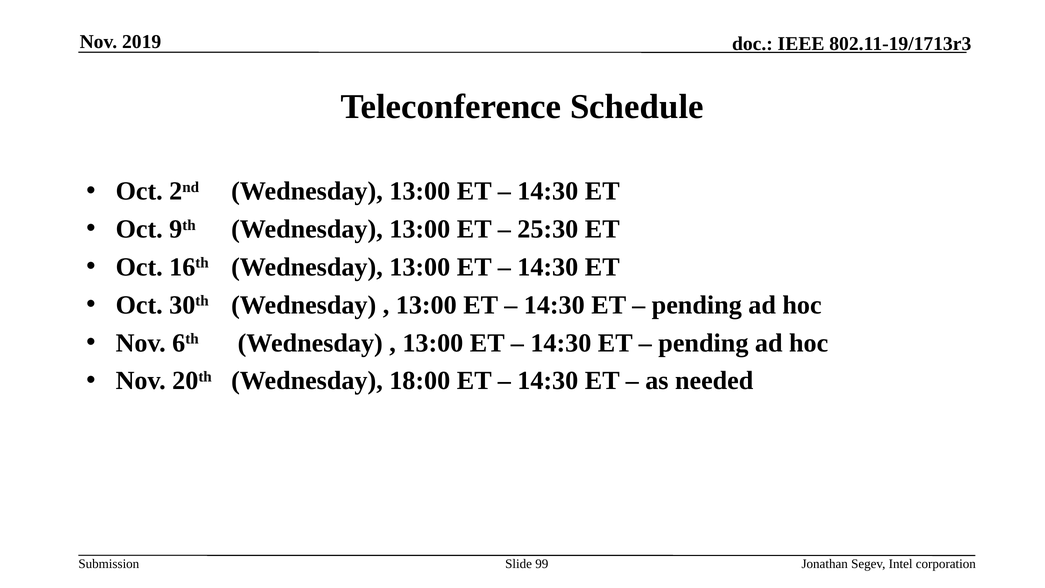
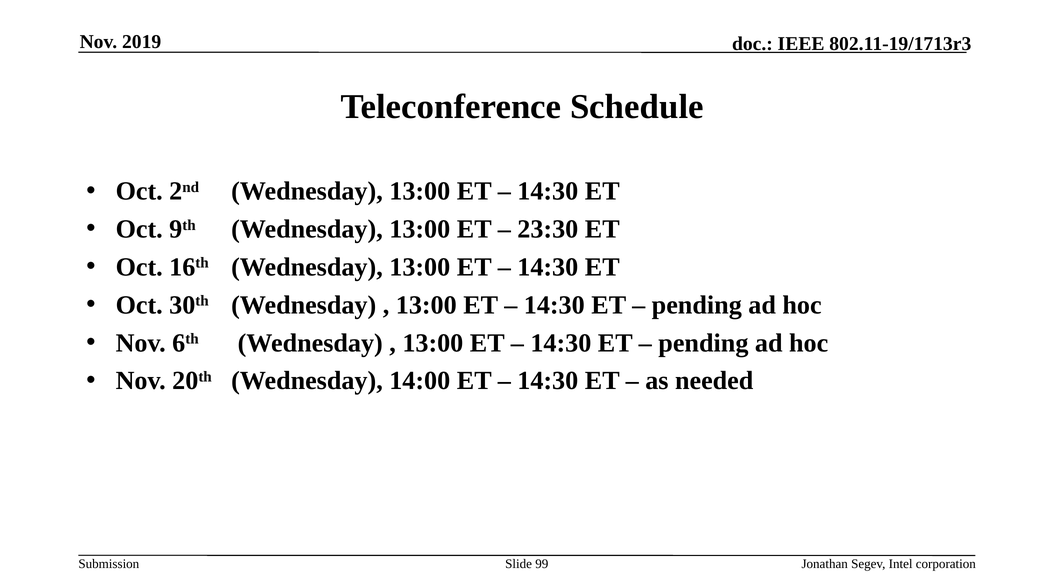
25:30: 25:30 -> 23:30 (548, 229)
18:00: 18:00 -> 14:00 (420, 381)
